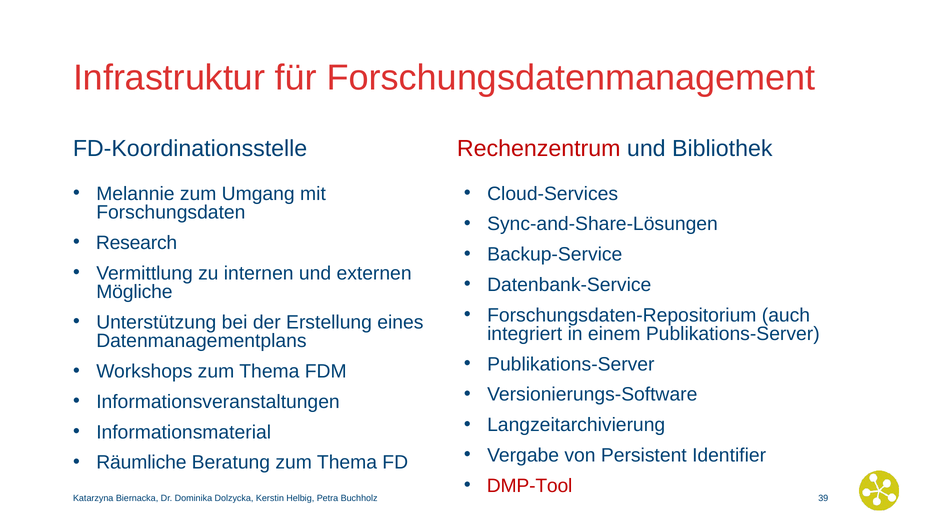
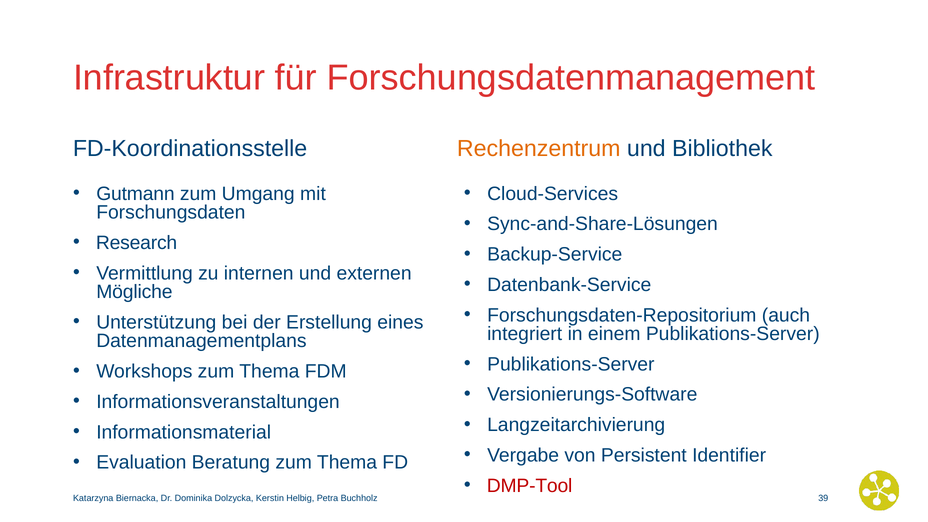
Rechenzentrum colour: red -> orange (539, 149)
Melannie: Melannie -> Gutmann (135, 194)
Räumliche: Räumliche -> Evaluation (141, 463)
